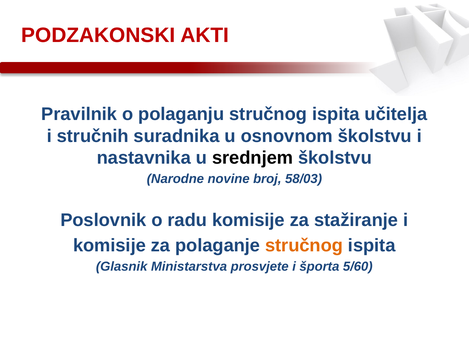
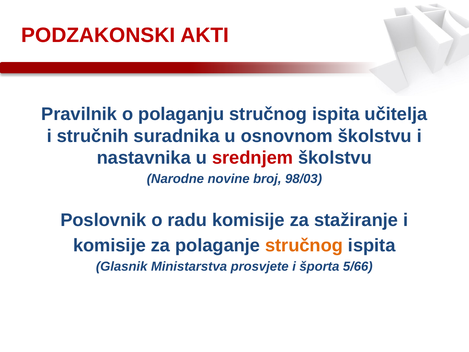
srednjem colour: black -> red (253, 158)
58/03: 58/03 -> 98/03 (304, 179)
5/60: 5/60 -> 5/66 (358, 266)
